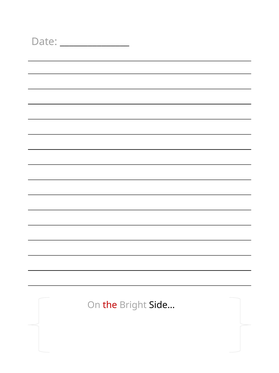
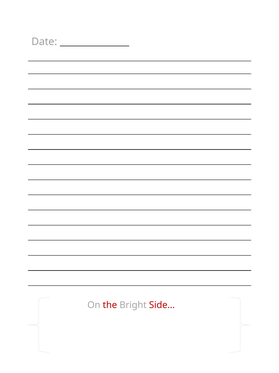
Side… colour: black -> red (162, 304)
